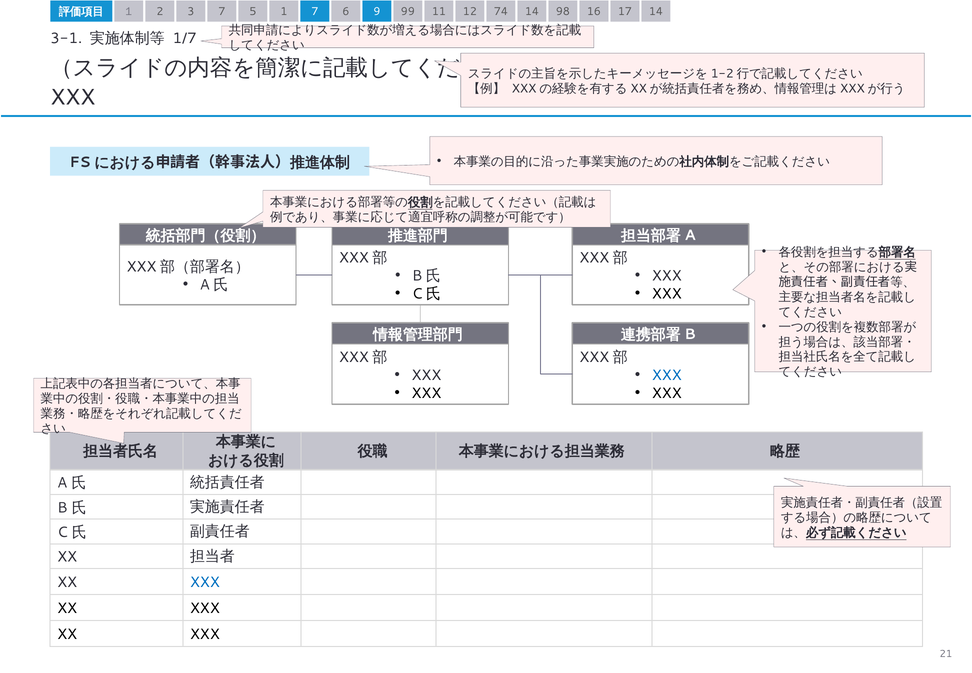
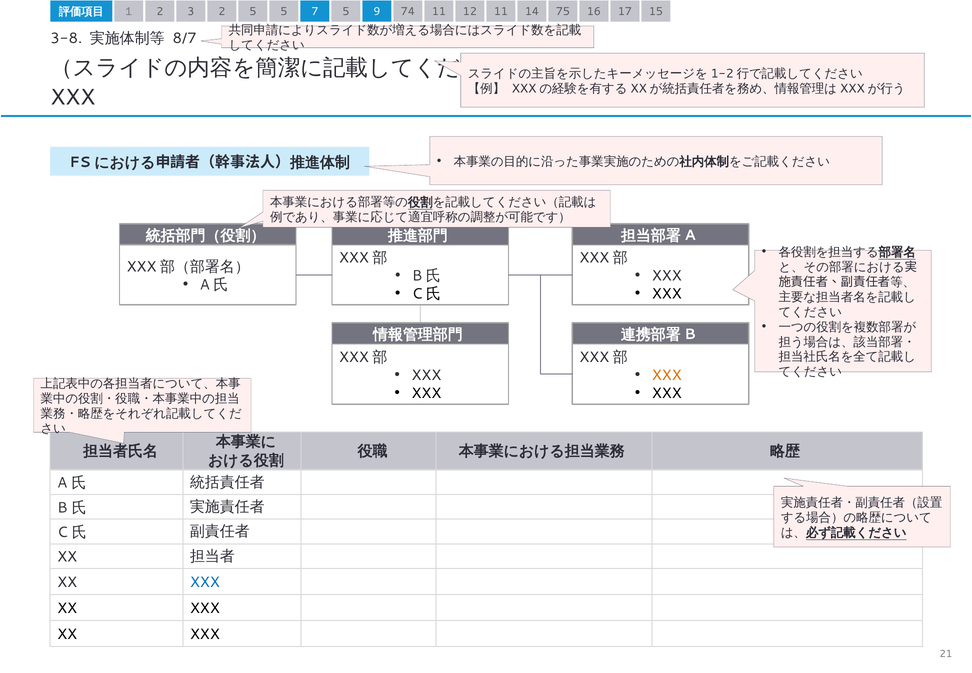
3 7: 7 -> 2 (222, 11)
5 1: 1 -> 5 (284, 11)
7 6: 6 -> 5 (346, 11)
99: 99 -> 74 (408, 11)
12 74: 74 -> 11 (501, 11)
98: 98 -> 75 (563, 11)
17 14: 14 -> 15 (656, 11)
3-1: 3-1 -> 3-8 (66, 38)
1/7: 1/7 -> 8/7 (185, 38)
XXX colour: blue -> orange (667, 375)
